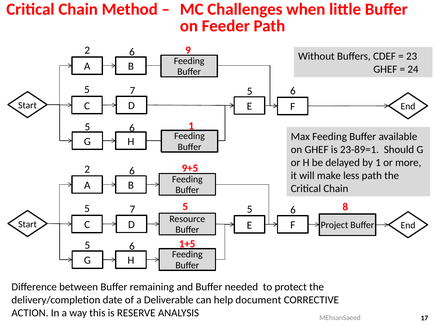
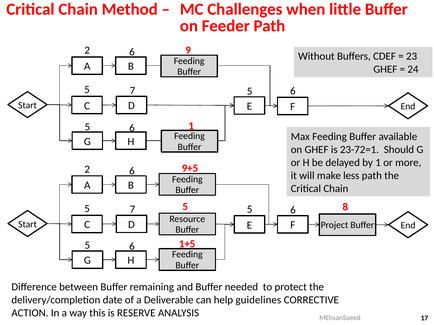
23-89=1: 23-89=1 -> 23-72=1 (359, 150)
document: document -> guidelines (258, 300)
